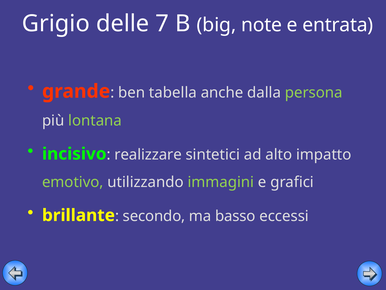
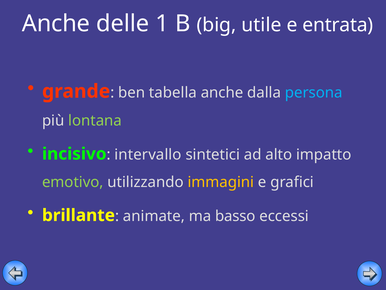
Grigio: Grigio -> Anche (56, 23)
7: 7 -> 1 (162, 23)
note: note -> utile (261, 25)
persona colour: light green -> light blue (314, 93)
realizzare: realizzare -> intervallo (148, 154)
immagini colour: light green -> yellow (221, 182)
secondo: secondo -> animate (154, 216)
